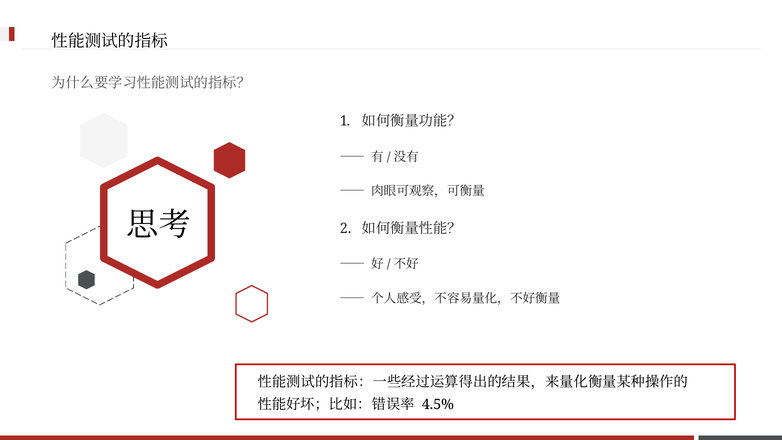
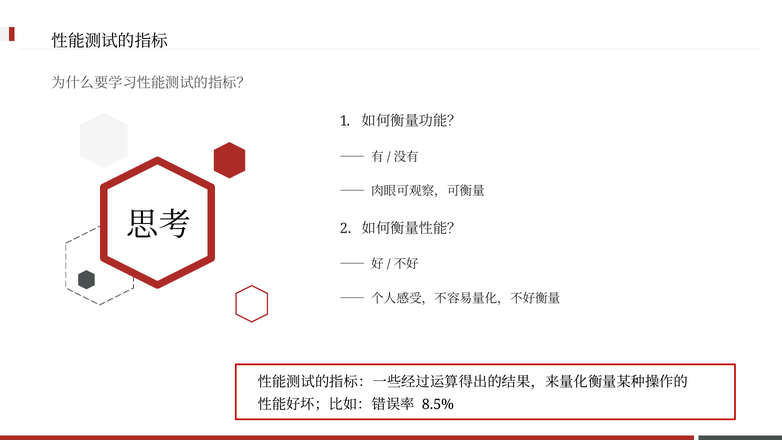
4.5%: 4.5% -> 8.5% (438, 404)
